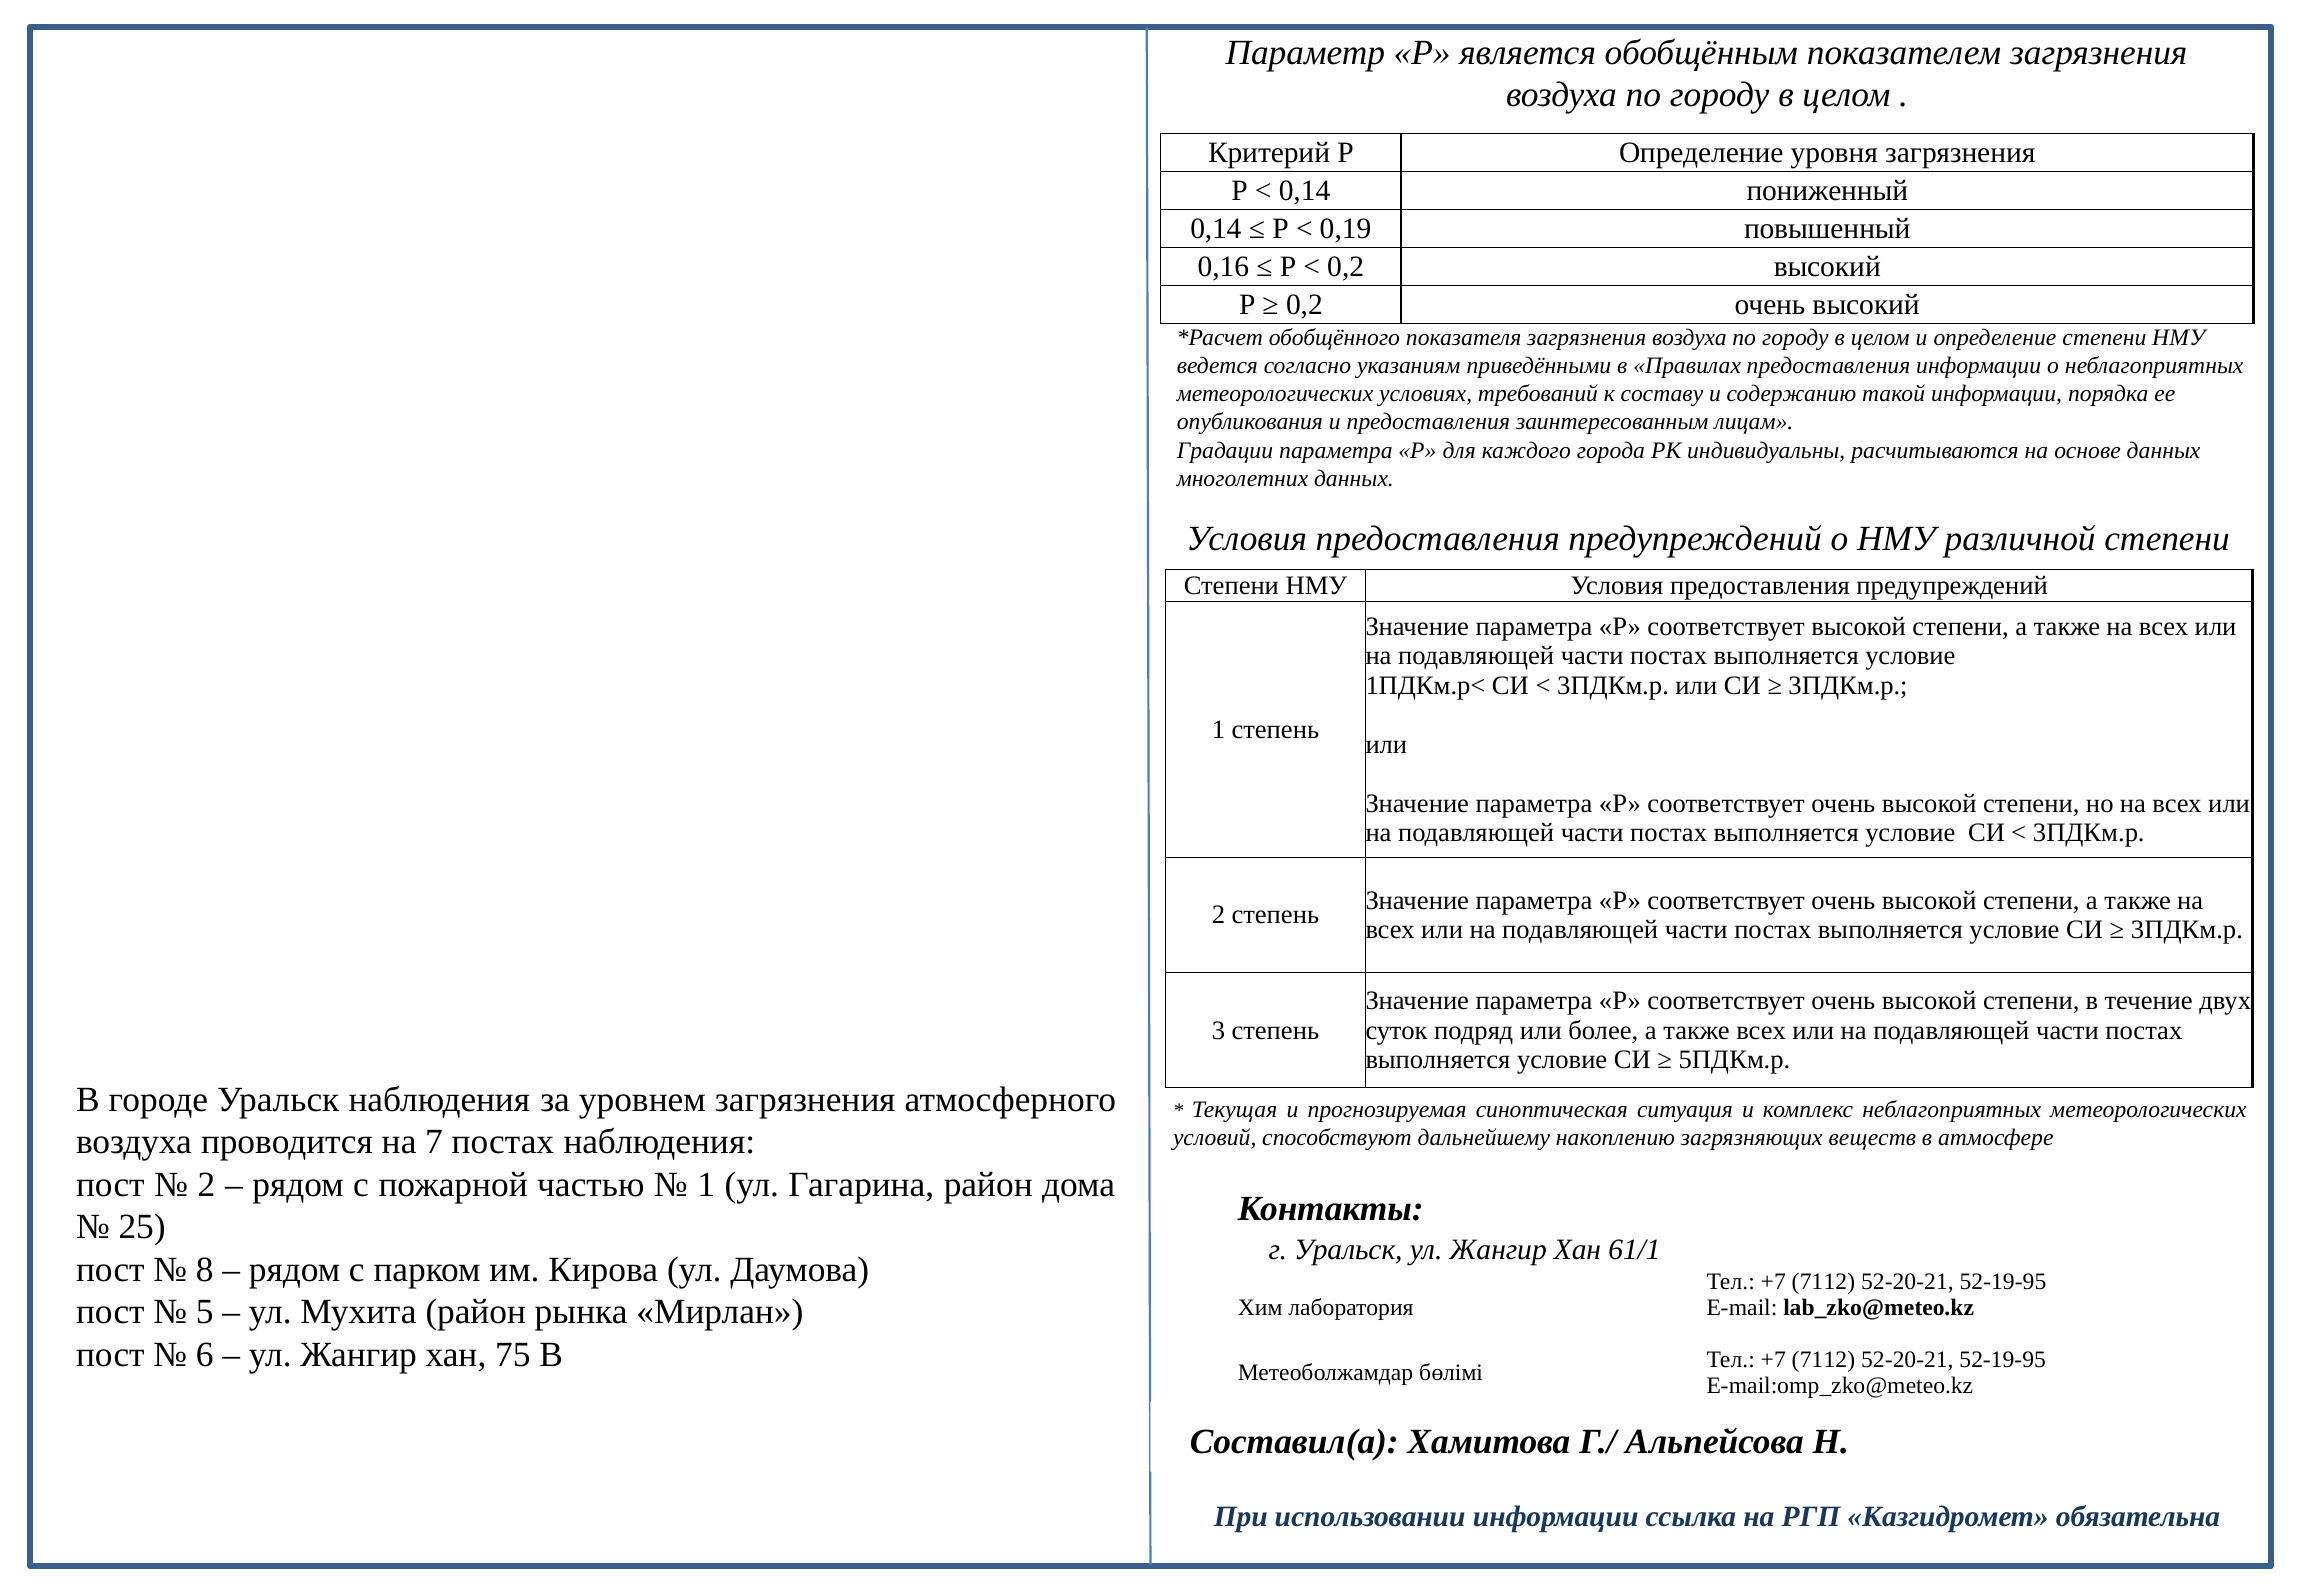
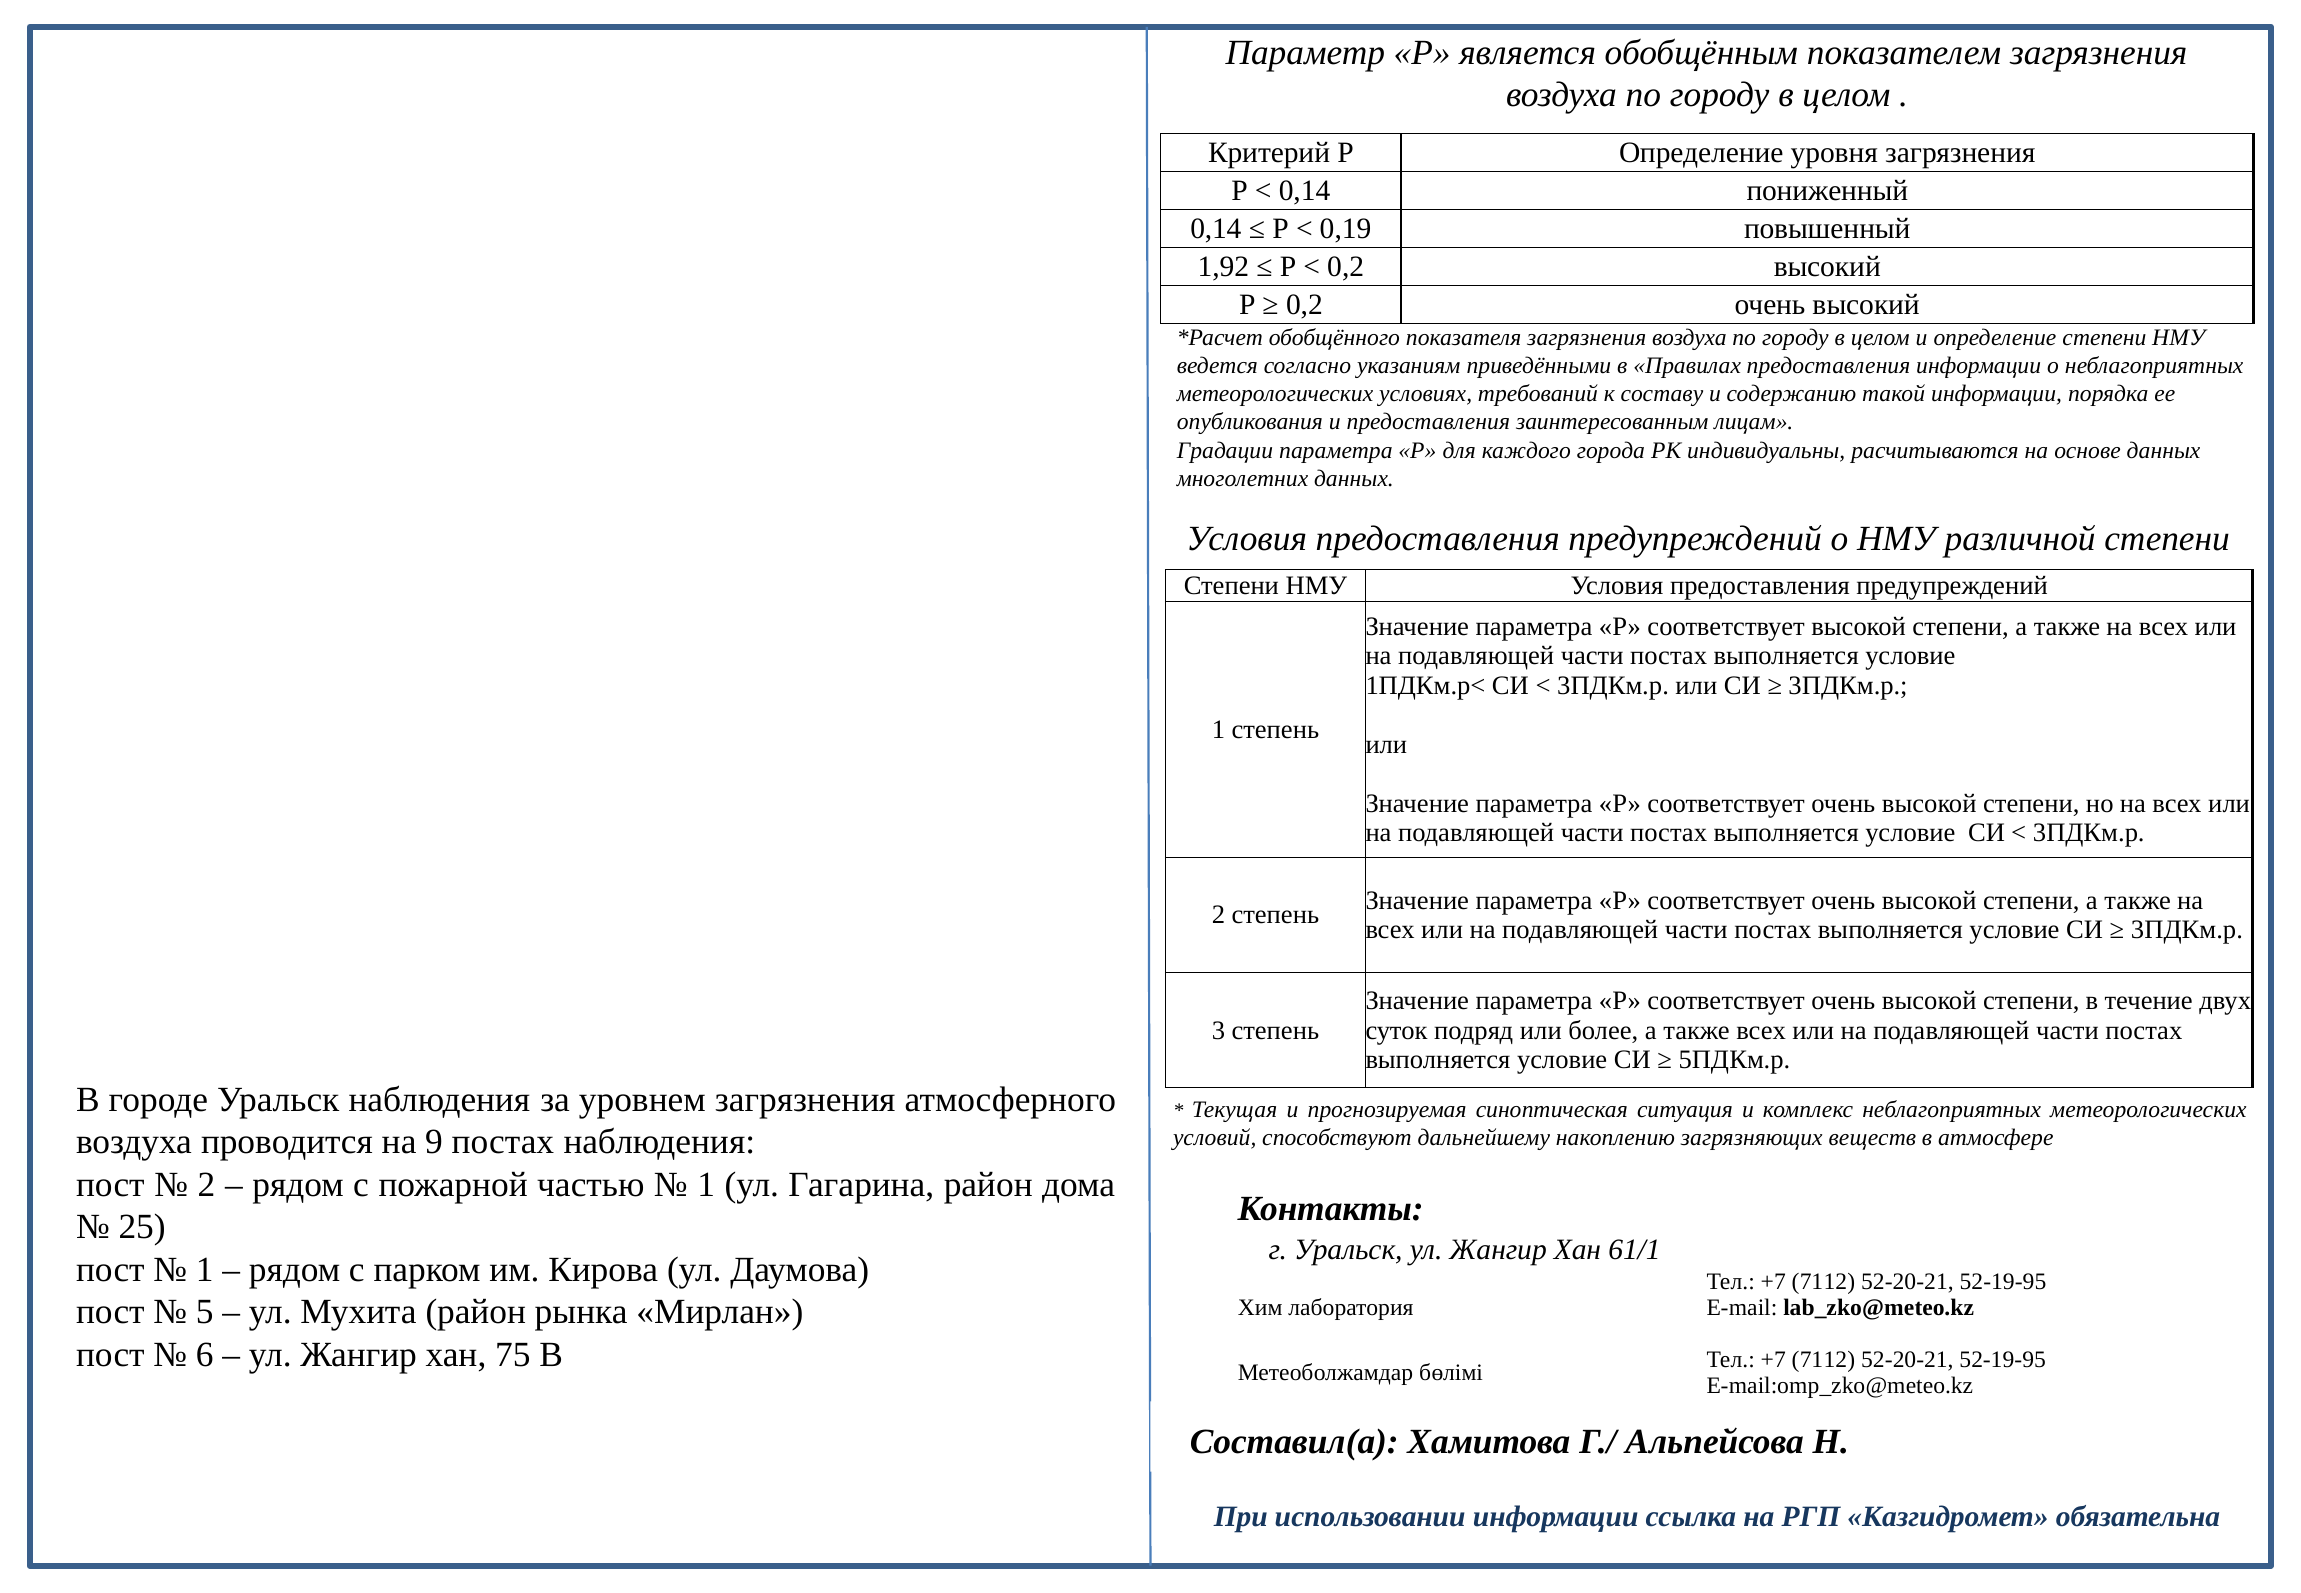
0,16: 0,16 -> 1,92 (1223, 266)
7: 7 -> 9 (434, 1142)
8: 8 -> 1 (205, 1270)
